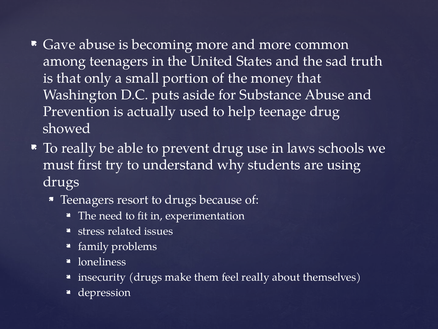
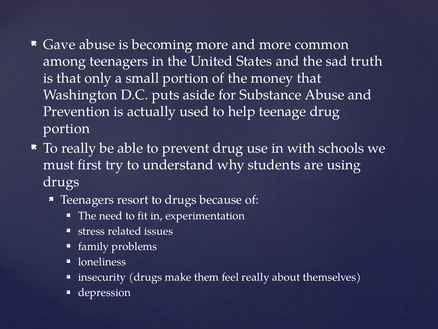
showed: showed -> portion (67, 128)
laws: laws -> with (301, 148)
